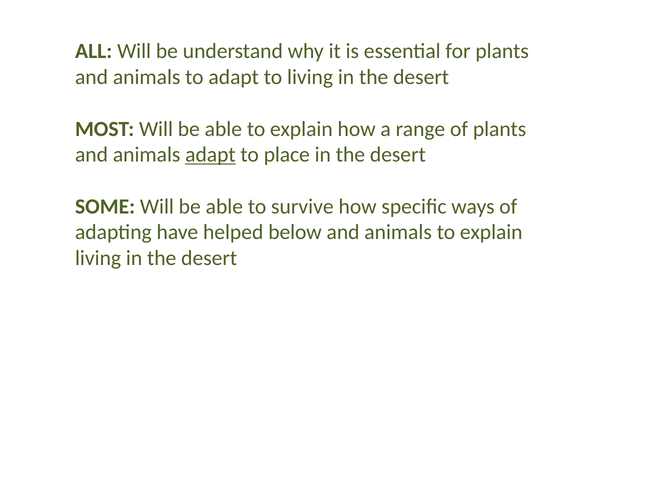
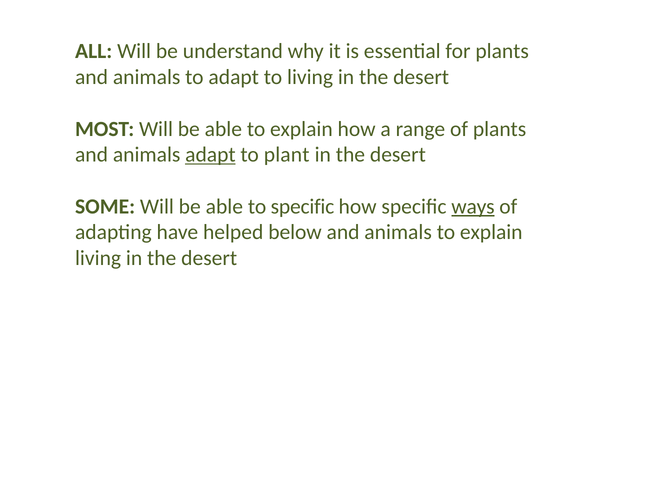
place: place -> plant (287, 155)
to survive: survive -> specific (302, 207)
ways underline: none -> present (473, 207)
